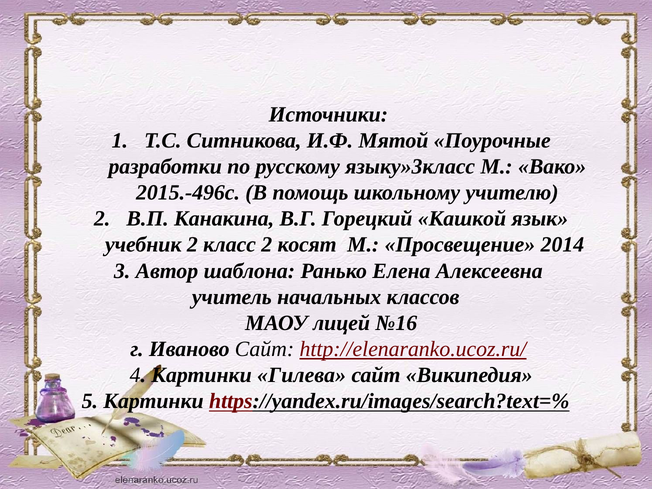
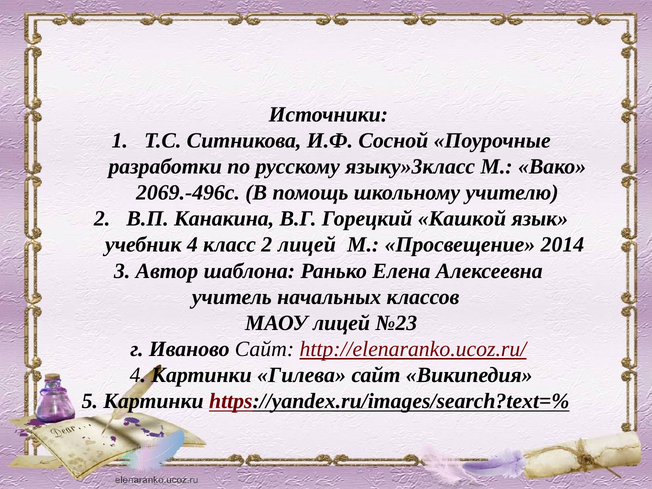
Мятой: Мятой -> Сосной (393, 140)
2015.-496с: 2015.-496с -> 2069.-496с (188, 193)
учебник 2: 2 -> 4 (192, 245)
2 косят: косят -> лицей (307, 245)
№16: №16 -> №23 (396, 323)
